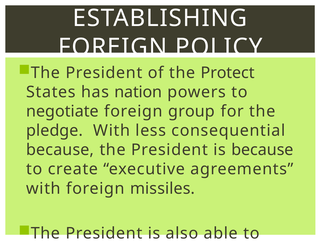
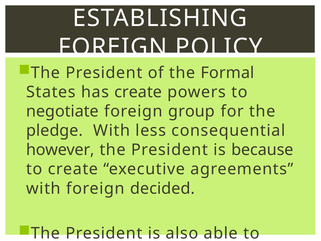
the Protect: Protect -> Formal (228, 73)
has nation: nation -> create (138, 92)
because: because -> however (60, 150)
missiles: missiles -> decided (163, 188)
